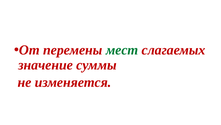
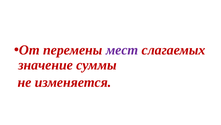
мест colour: green -> purple (122, 50)
